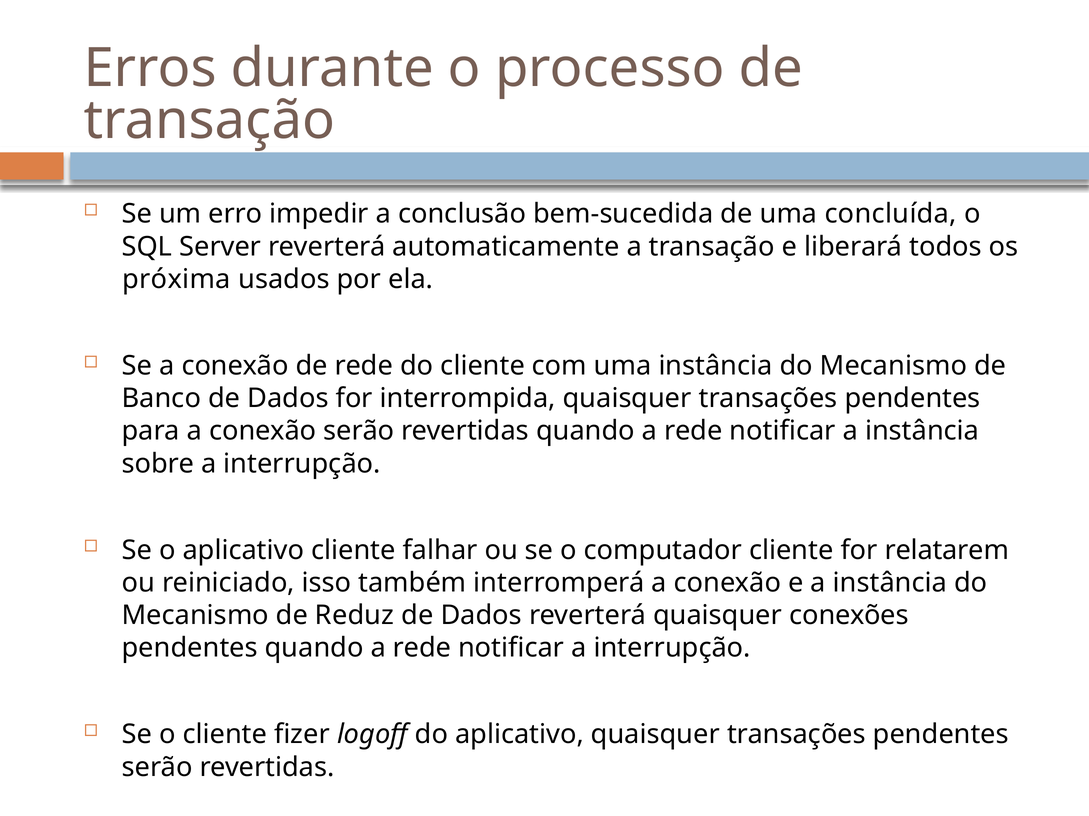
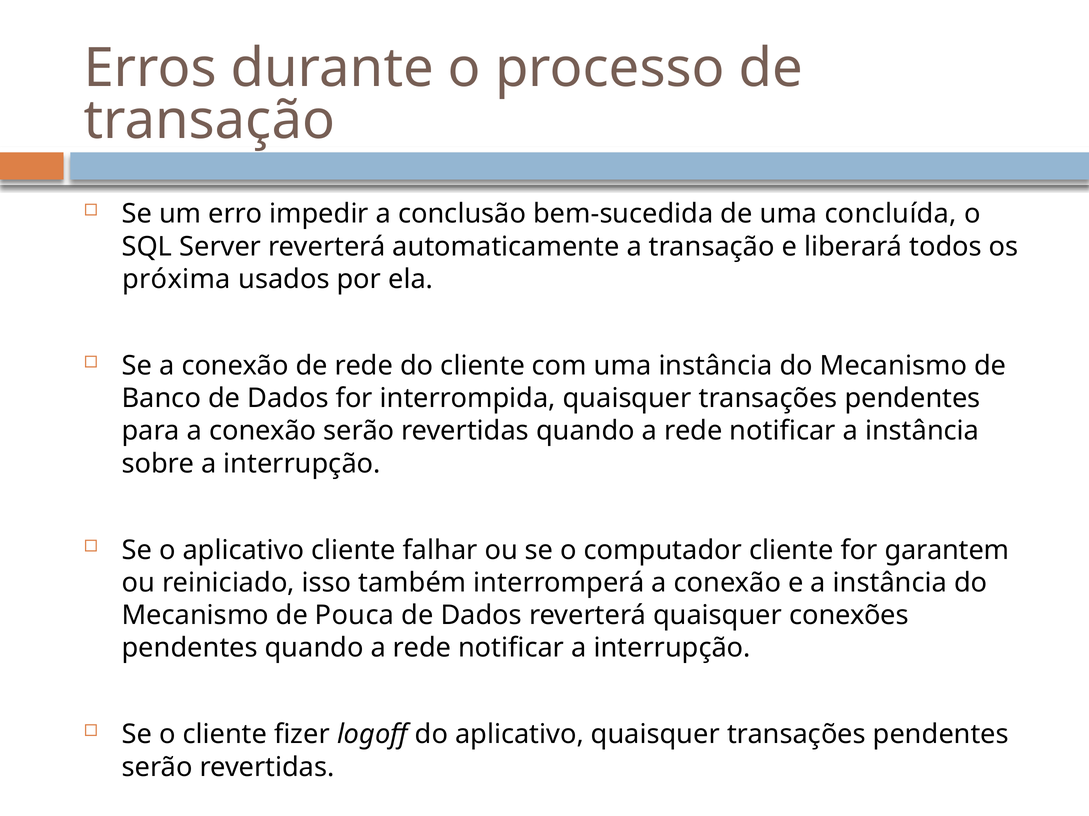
relatarem: relatarem -> garantem (947, 551)
Reduz: Reduz -> Pouca (355, 616)
